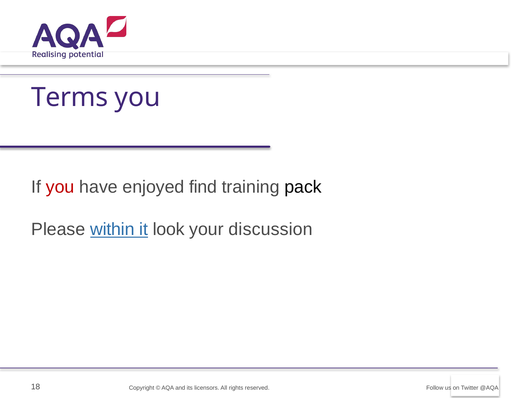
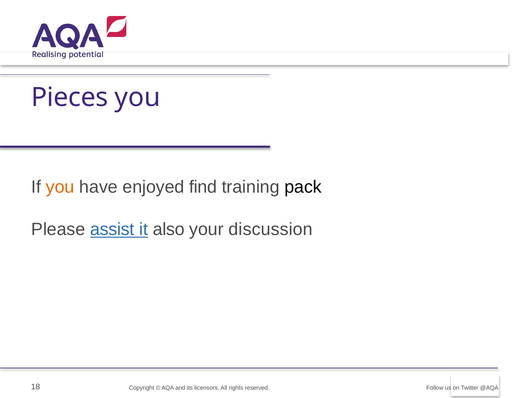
Terms: Terms -> Pieces (70, 97)
you colour: red -> orange (60, 187)
within: within -> assist (112, 229)
look: look -> also (169, 229)
